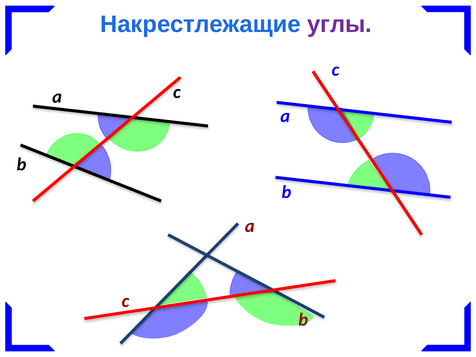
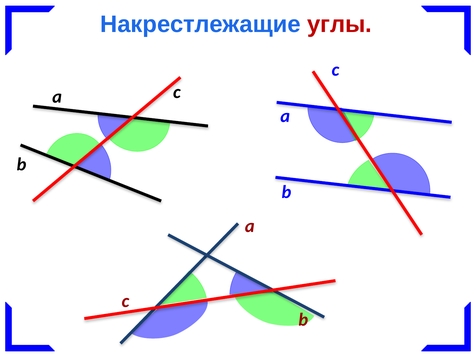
углы colour: purple -> red (340, 24)
